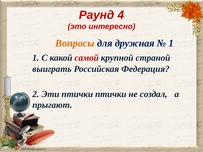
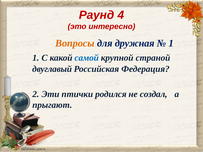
самой colour: red -> blue (87, 58)
выиграть: выиграть -> двуглавый (52, 69)
птички птички: птички -> родился (111, 94)
